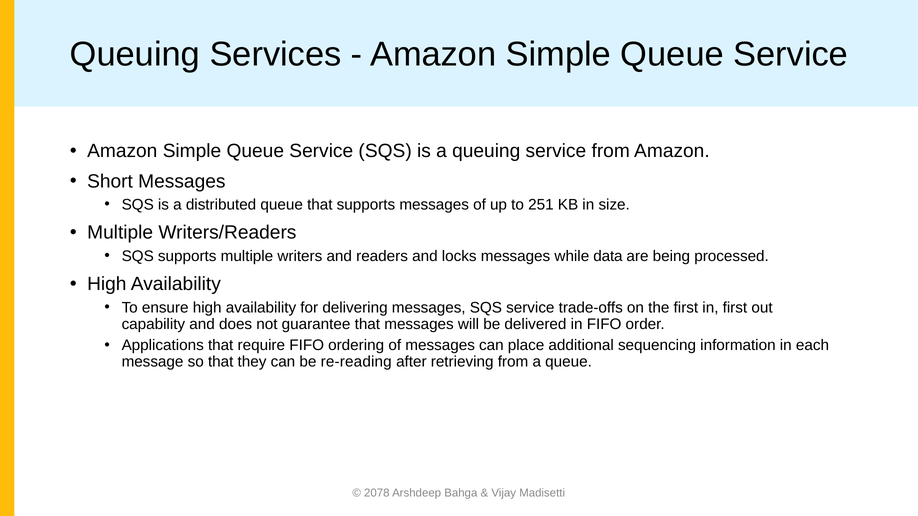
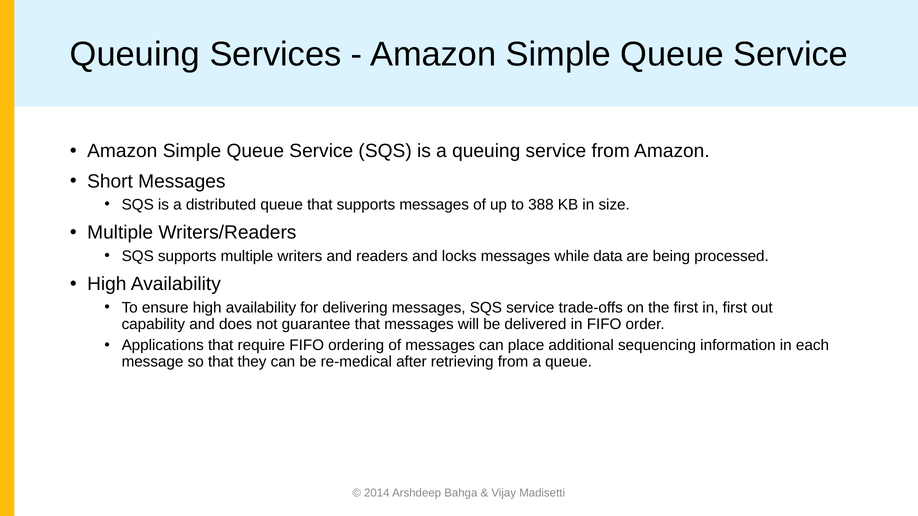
251: 251 -> 388 (541, 205)
re-reading: re-reading -> re-medical (356, 362)
2078: 2078 -> 2014 (377, 493)
